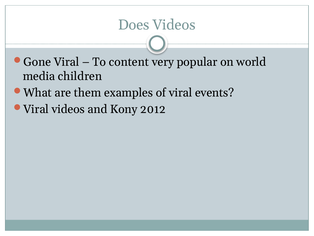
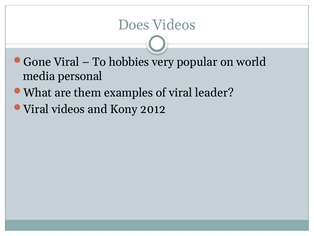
content: content -> hobbies (129, 62)
children: children -> personal (80, 76)
events: events -> leader (214, 93)
